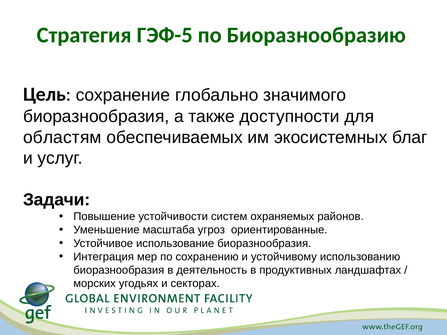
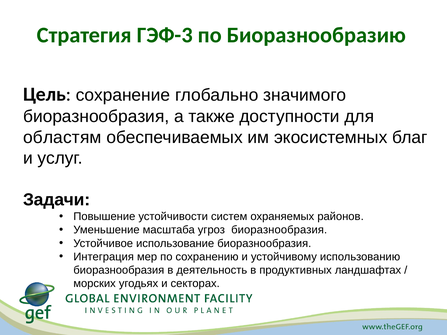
ГЭФ-5: ГЭФ-5 -> ГЭФ-3 (165, 35)
угроз ориентированные: ориентированные -> биоразнообразия (279, 230)
